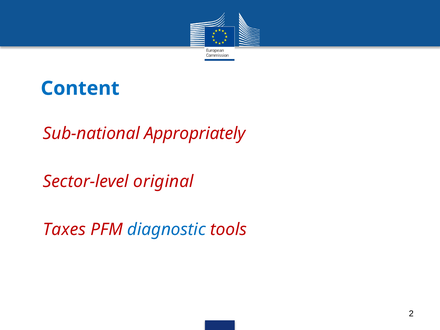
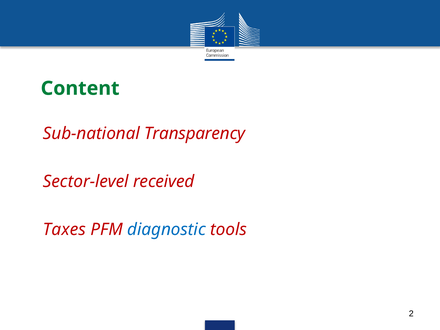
Content colour: blue -> green (80, 88)
Appropriately: Appropriately -> Transparency (195, 134)
original: original -> received (164, 182)
